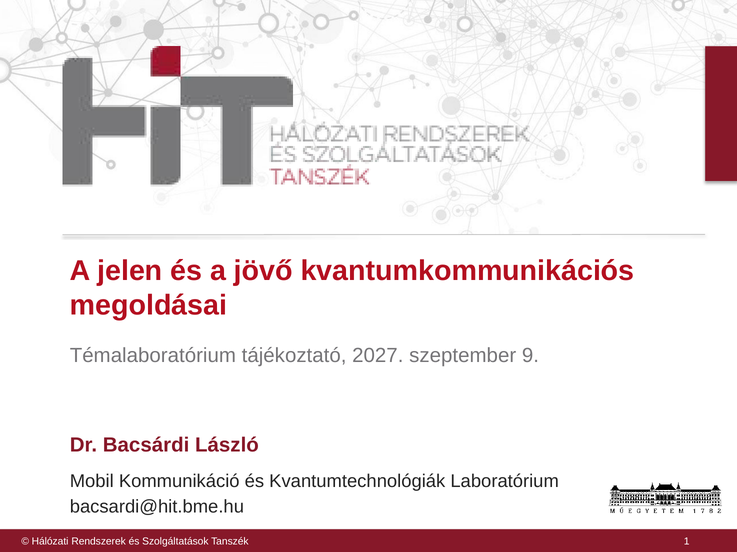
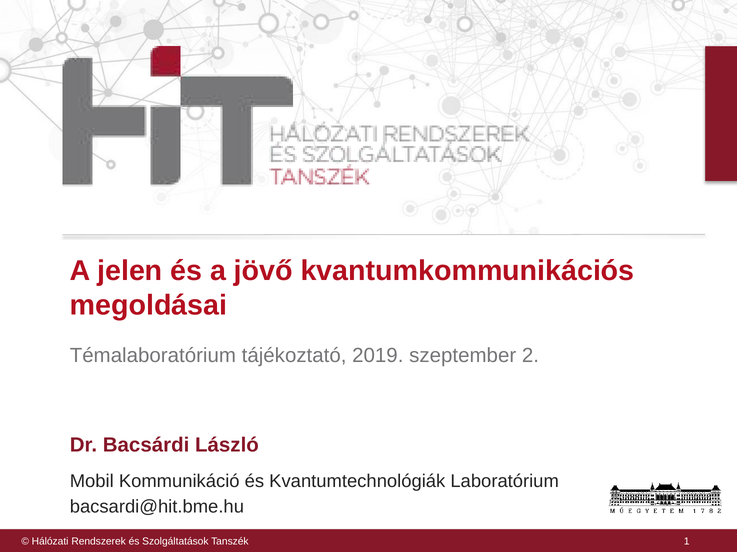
2027: 2027 -> 2019 (378, 356)
9: 9 -> 2 (530, 356)
